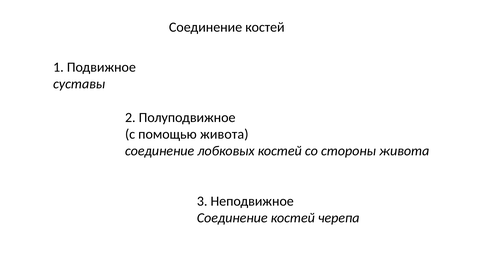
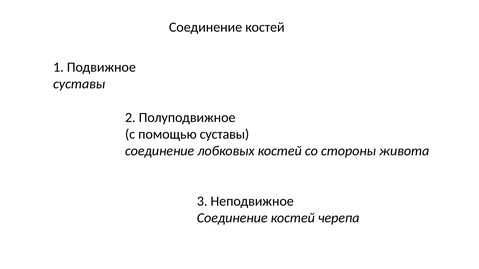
помощью живота: живота -> суставы (224, 134)
